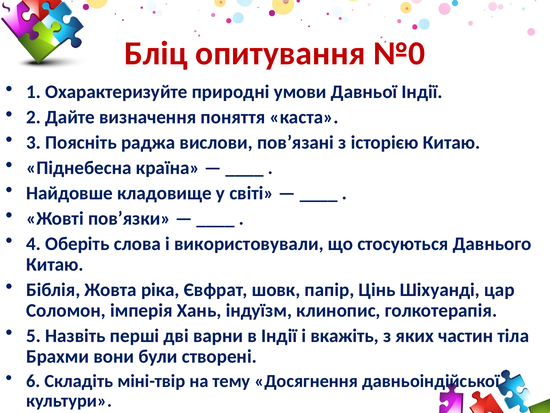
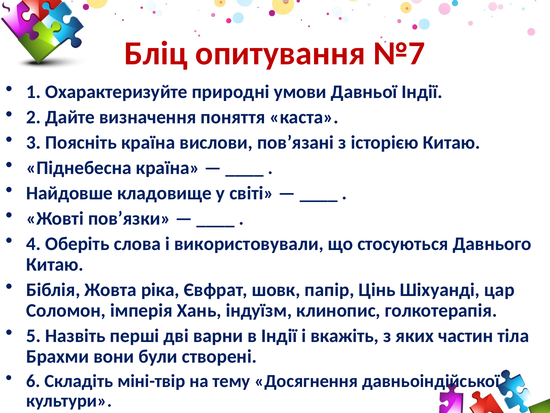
№0: №0 -> №7 (399, 53)
Поясніть раджа: раджа -> країна (148, 142)
